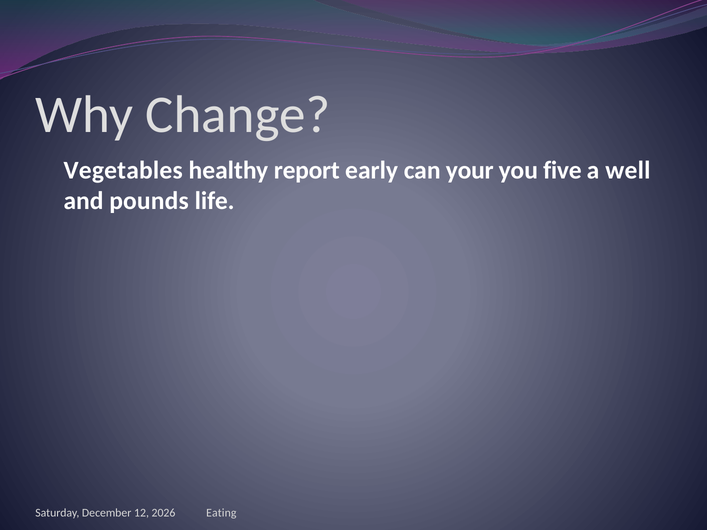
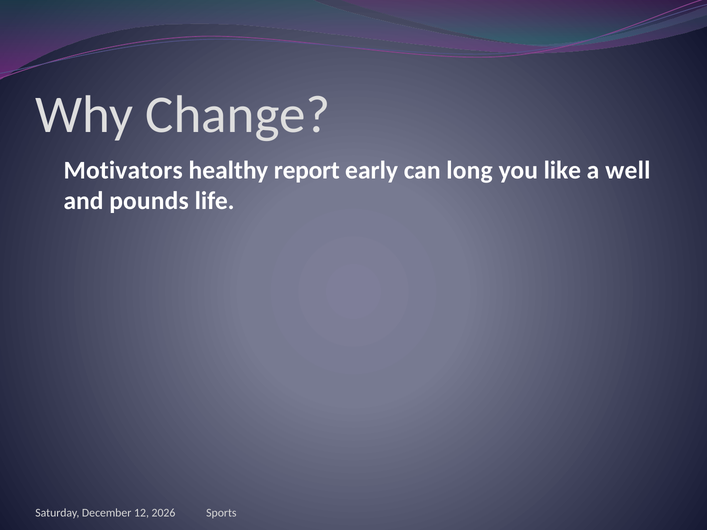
Vegetables: Vegetables -> Motivators (123, 170)
your: your -> long (470, 170)
five: five -> like (562, 170)
Eating: Eating -> Sports (221, 513)
